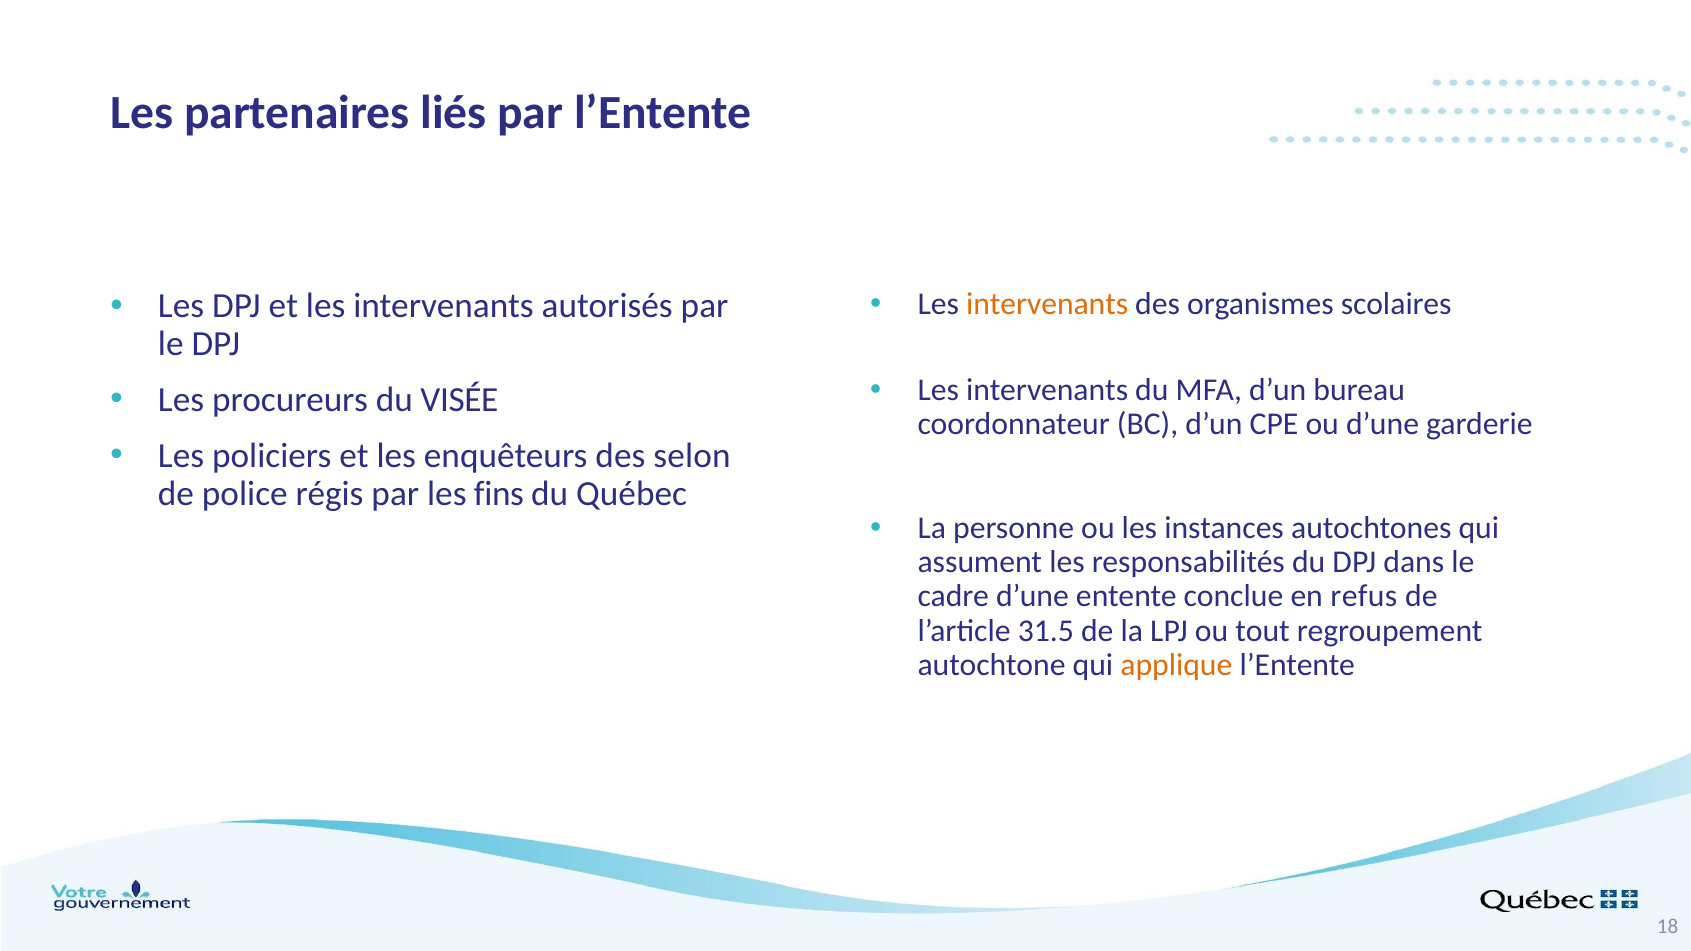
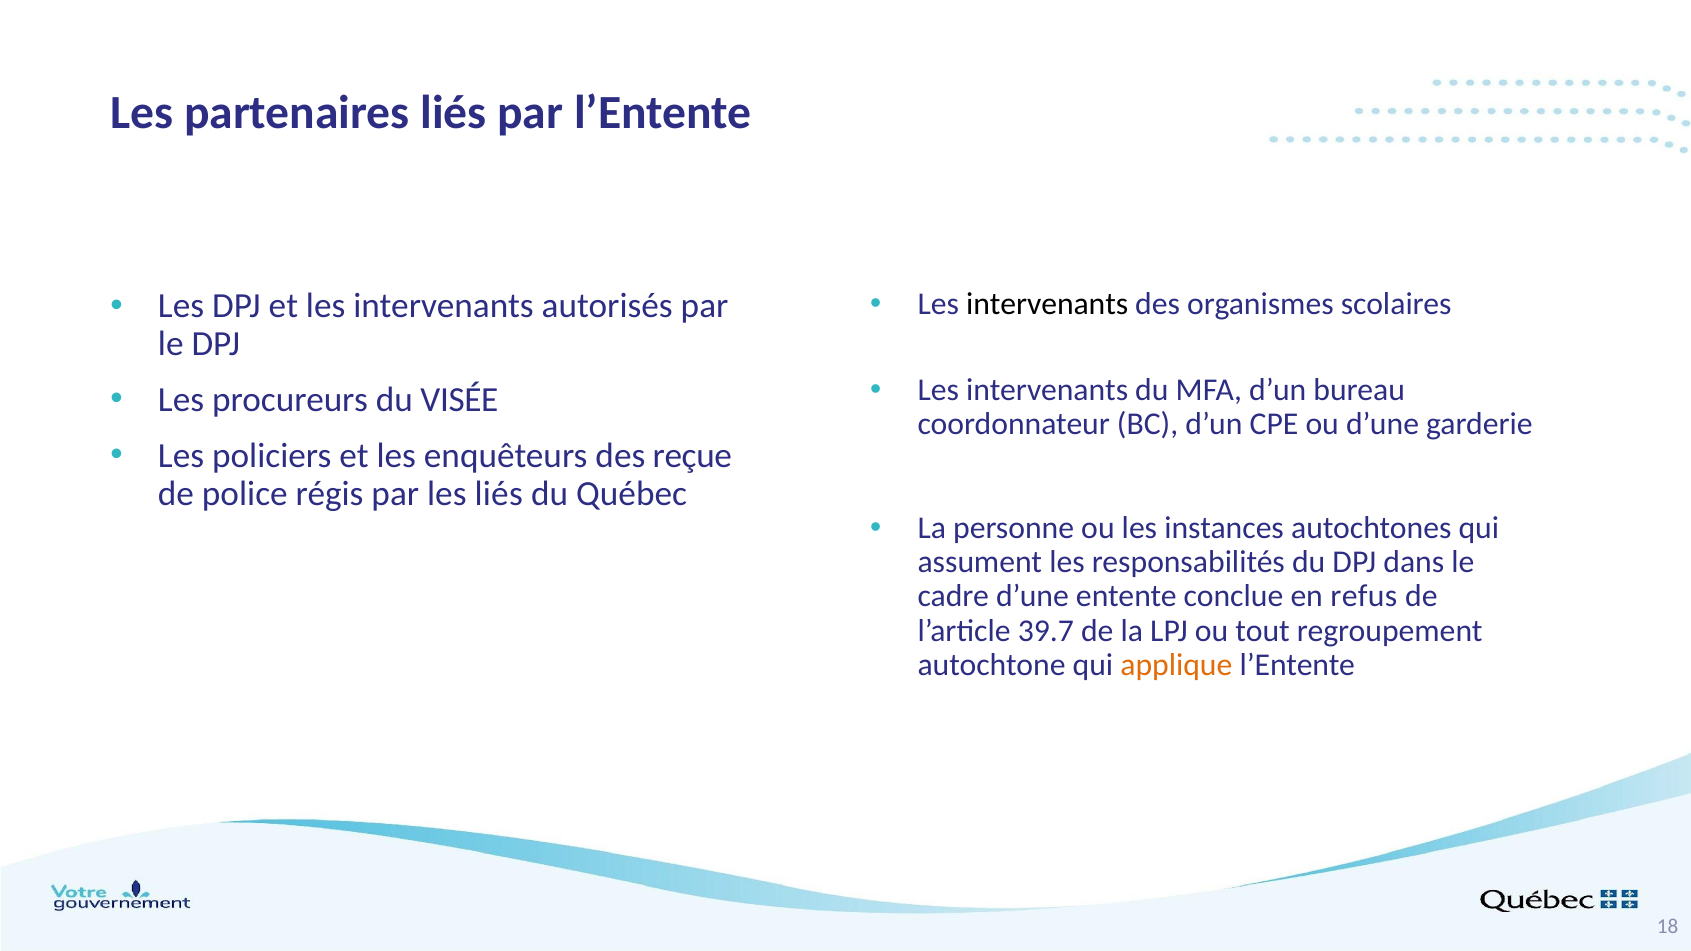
intervenants colour: orange -> black (1047, 304)
selon: selon -> reçue (692, 456)
les fins: fins -> liés (499, 494)
31.5: 31.5 -> 39.7 (1046, 631)
